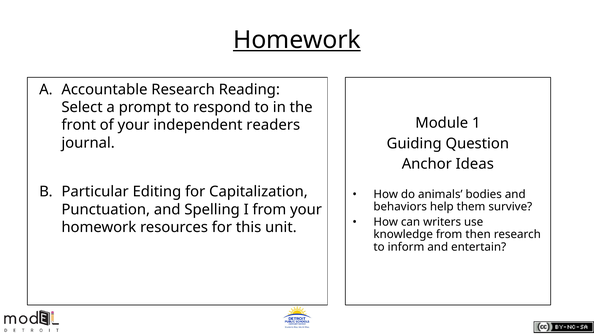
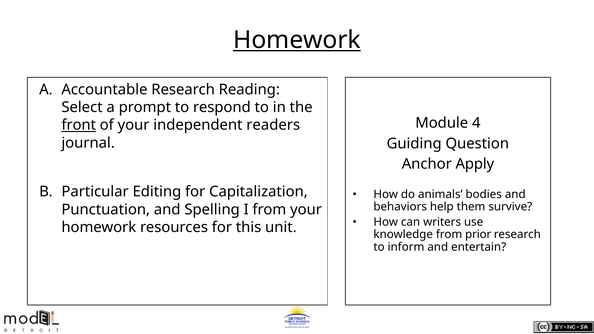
1: 1 -> 4 (476, 123)
front underline: none -> present (79, 125)
Ideas: Ideas -> Apply (475, 164)
then: then -> prior (478, 235)
